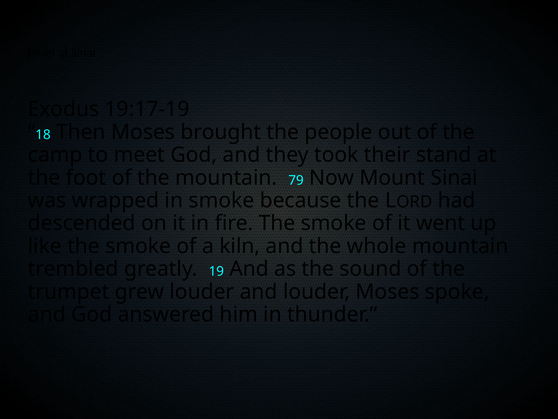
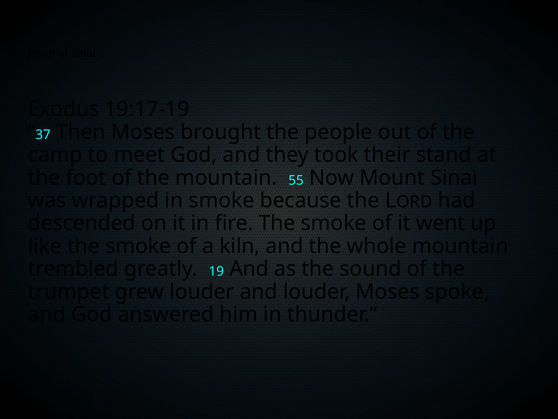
18: 18 -> 37 (43, 134)
79: 79 -> 55 (296, 180)
